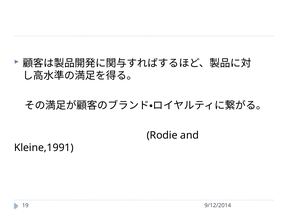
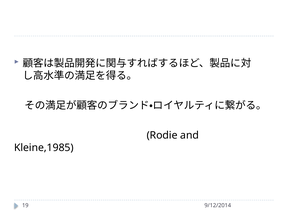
Kleine,1991: Kleine,1991 -> Kleine,1985 (44, 148)
